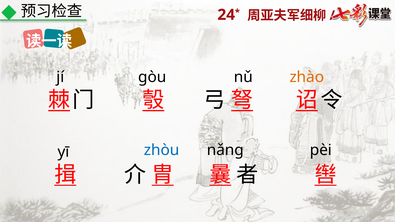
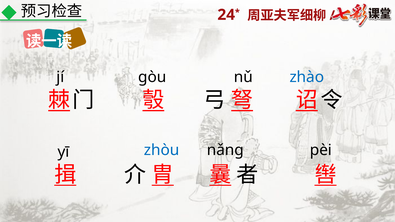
zhào colour: orange -> blue (307, 77)
